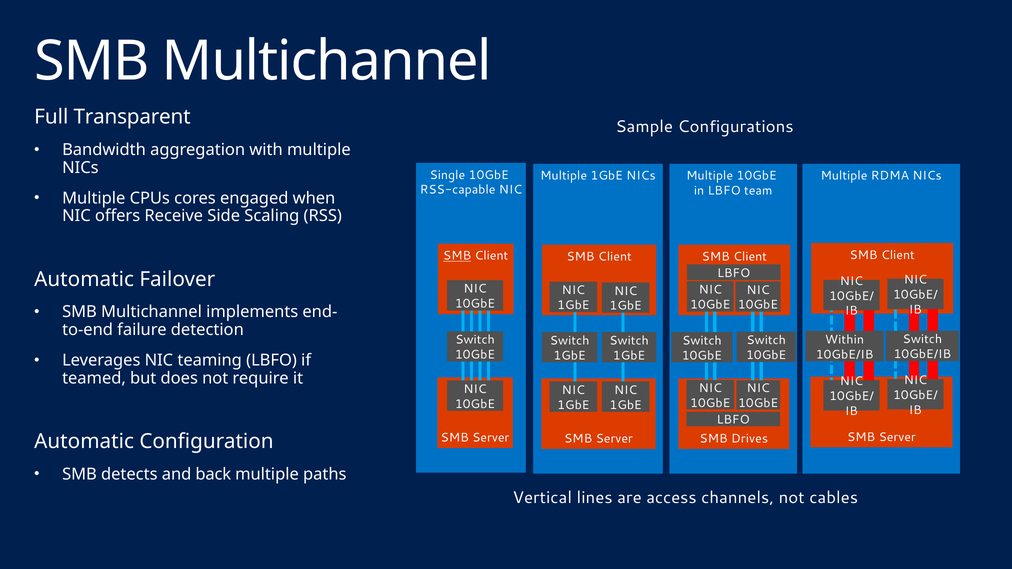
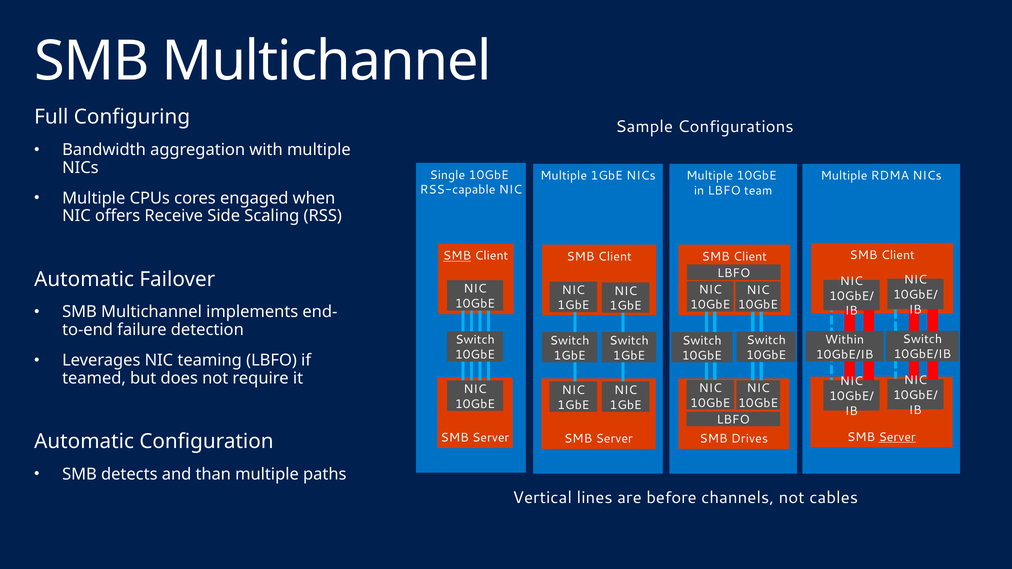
Transparent: Transparent -> Configuring (132, 117)
Server underline: none -> present (897, 437)
back: back -> than (213, 474)
access: access -> before (671, 498)
